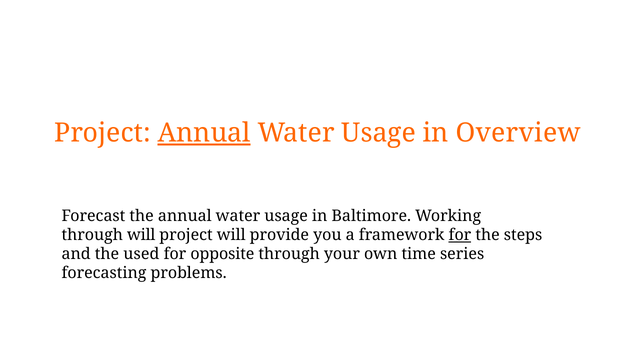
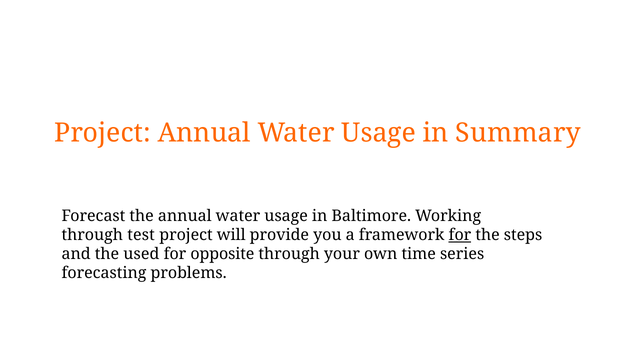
Annual underline: present -> none (204, 133)
Overview: Overview -> Summary (518, 133)
through will: will -> test (141, 235)
